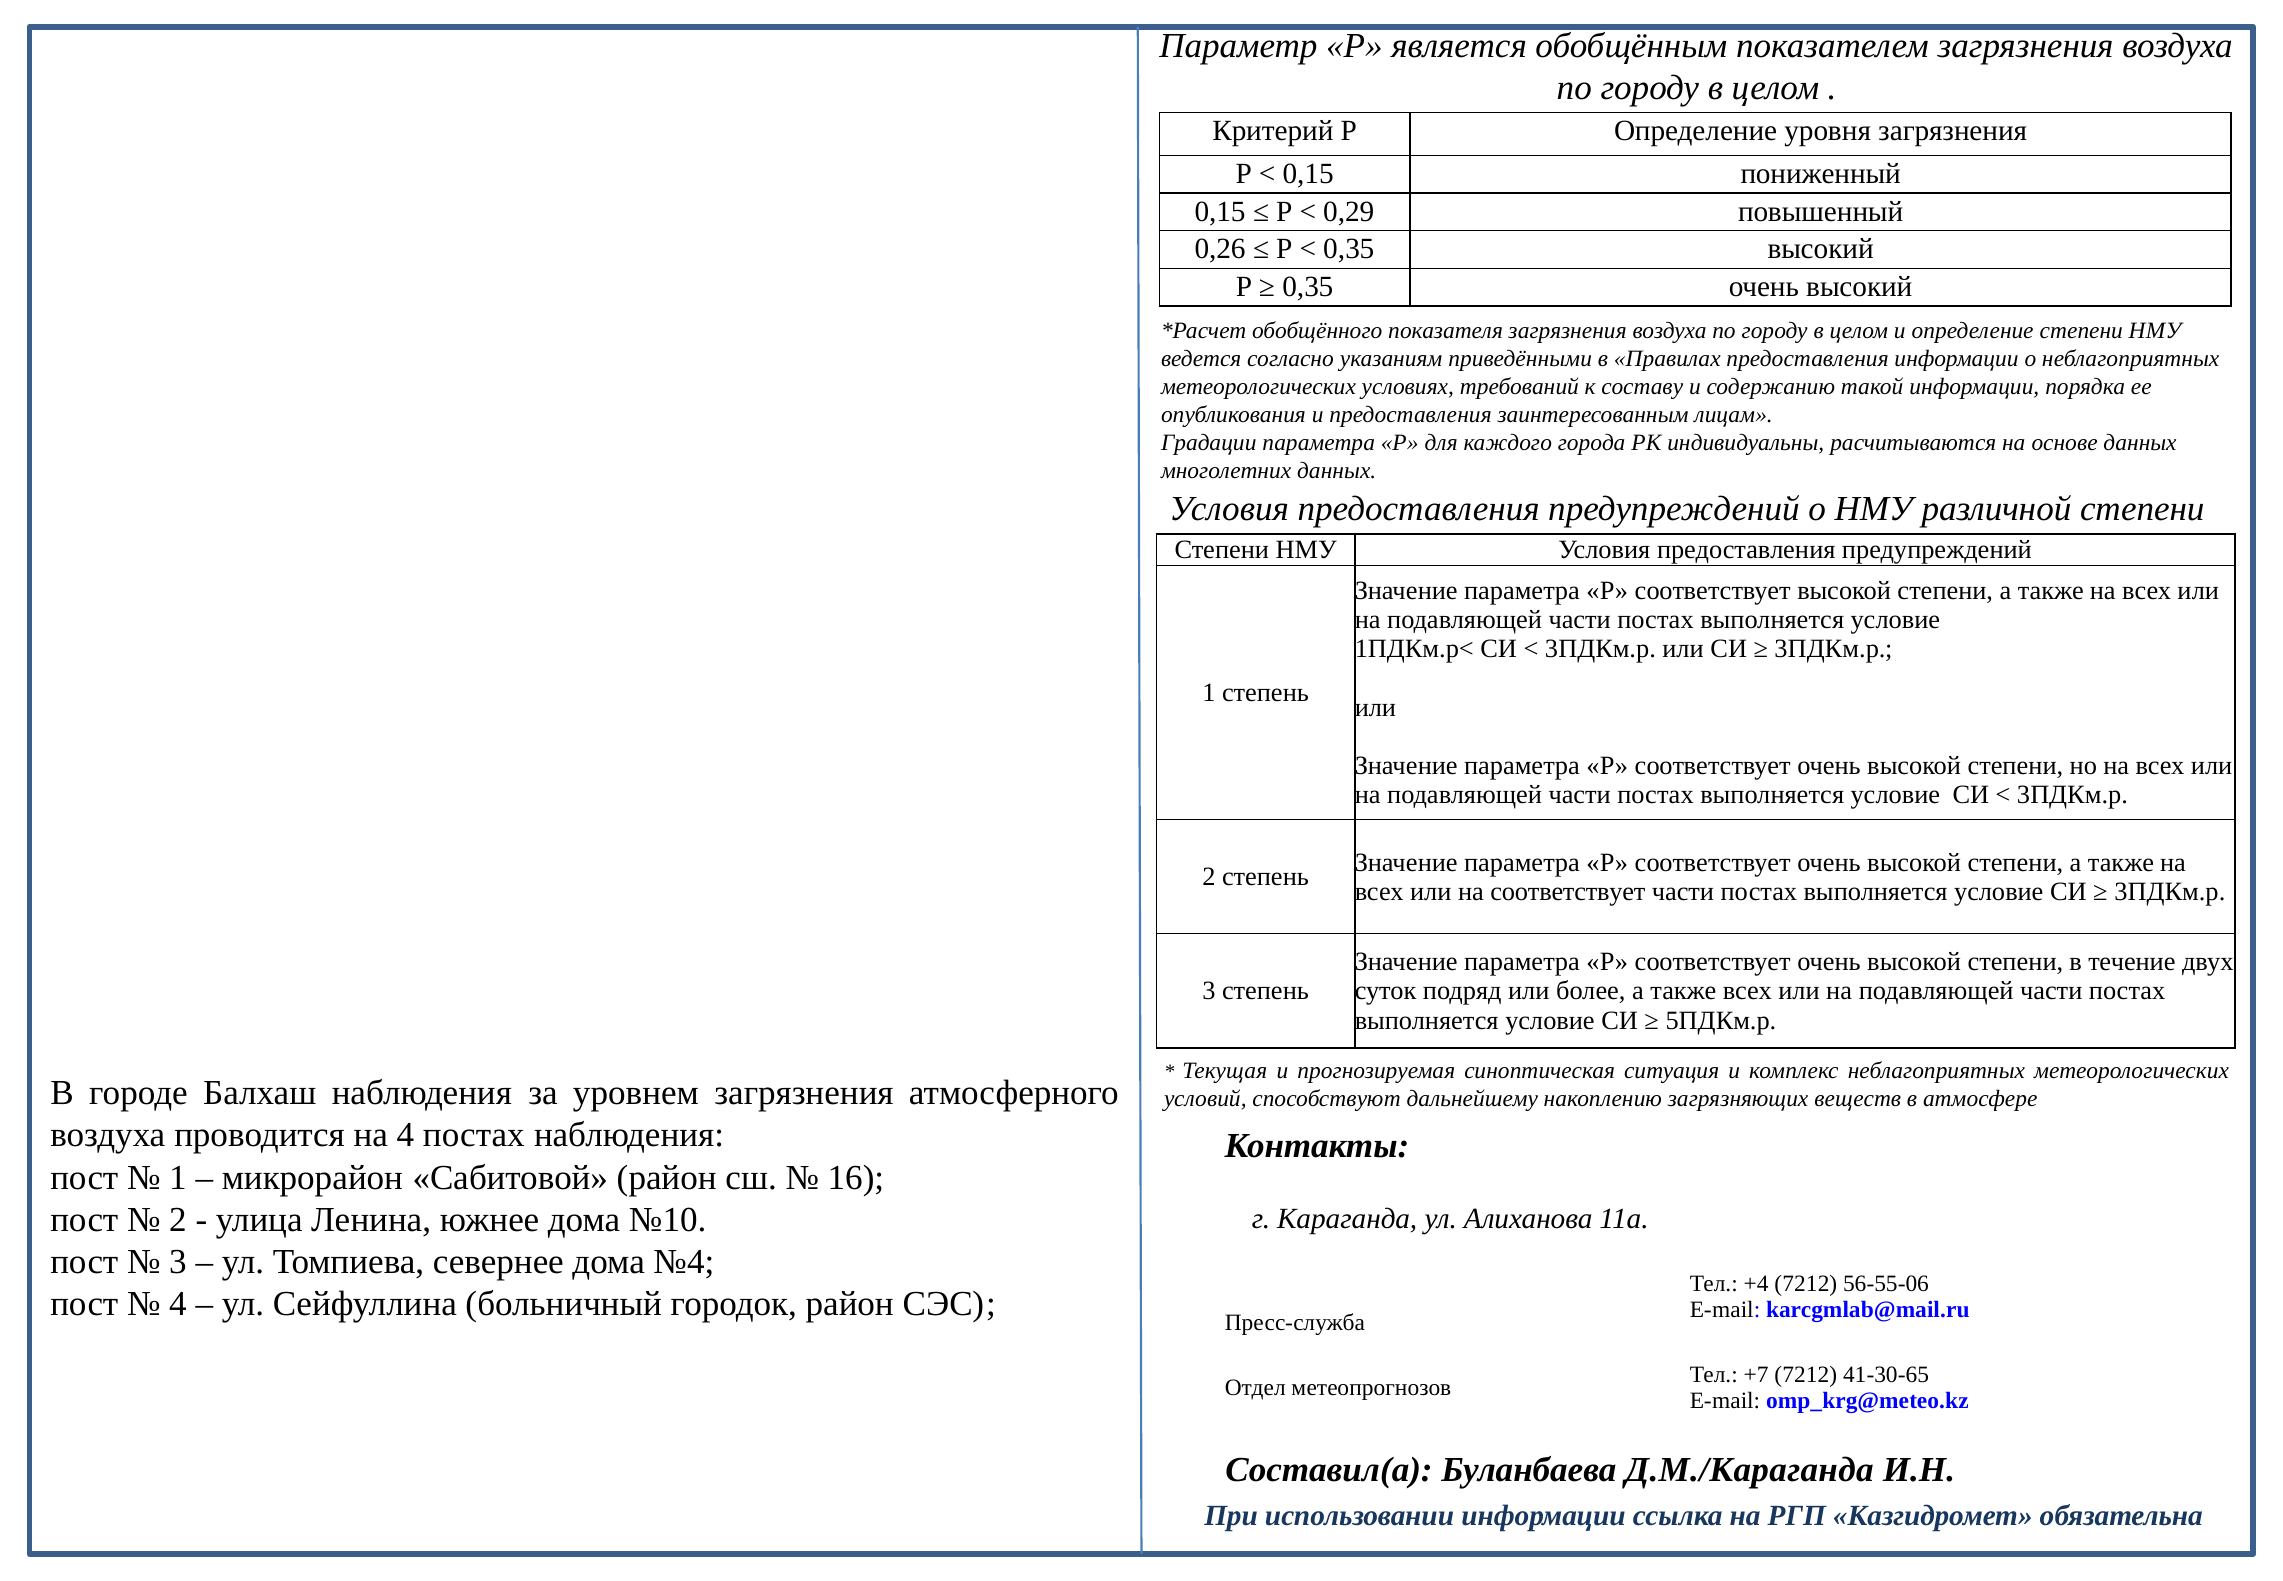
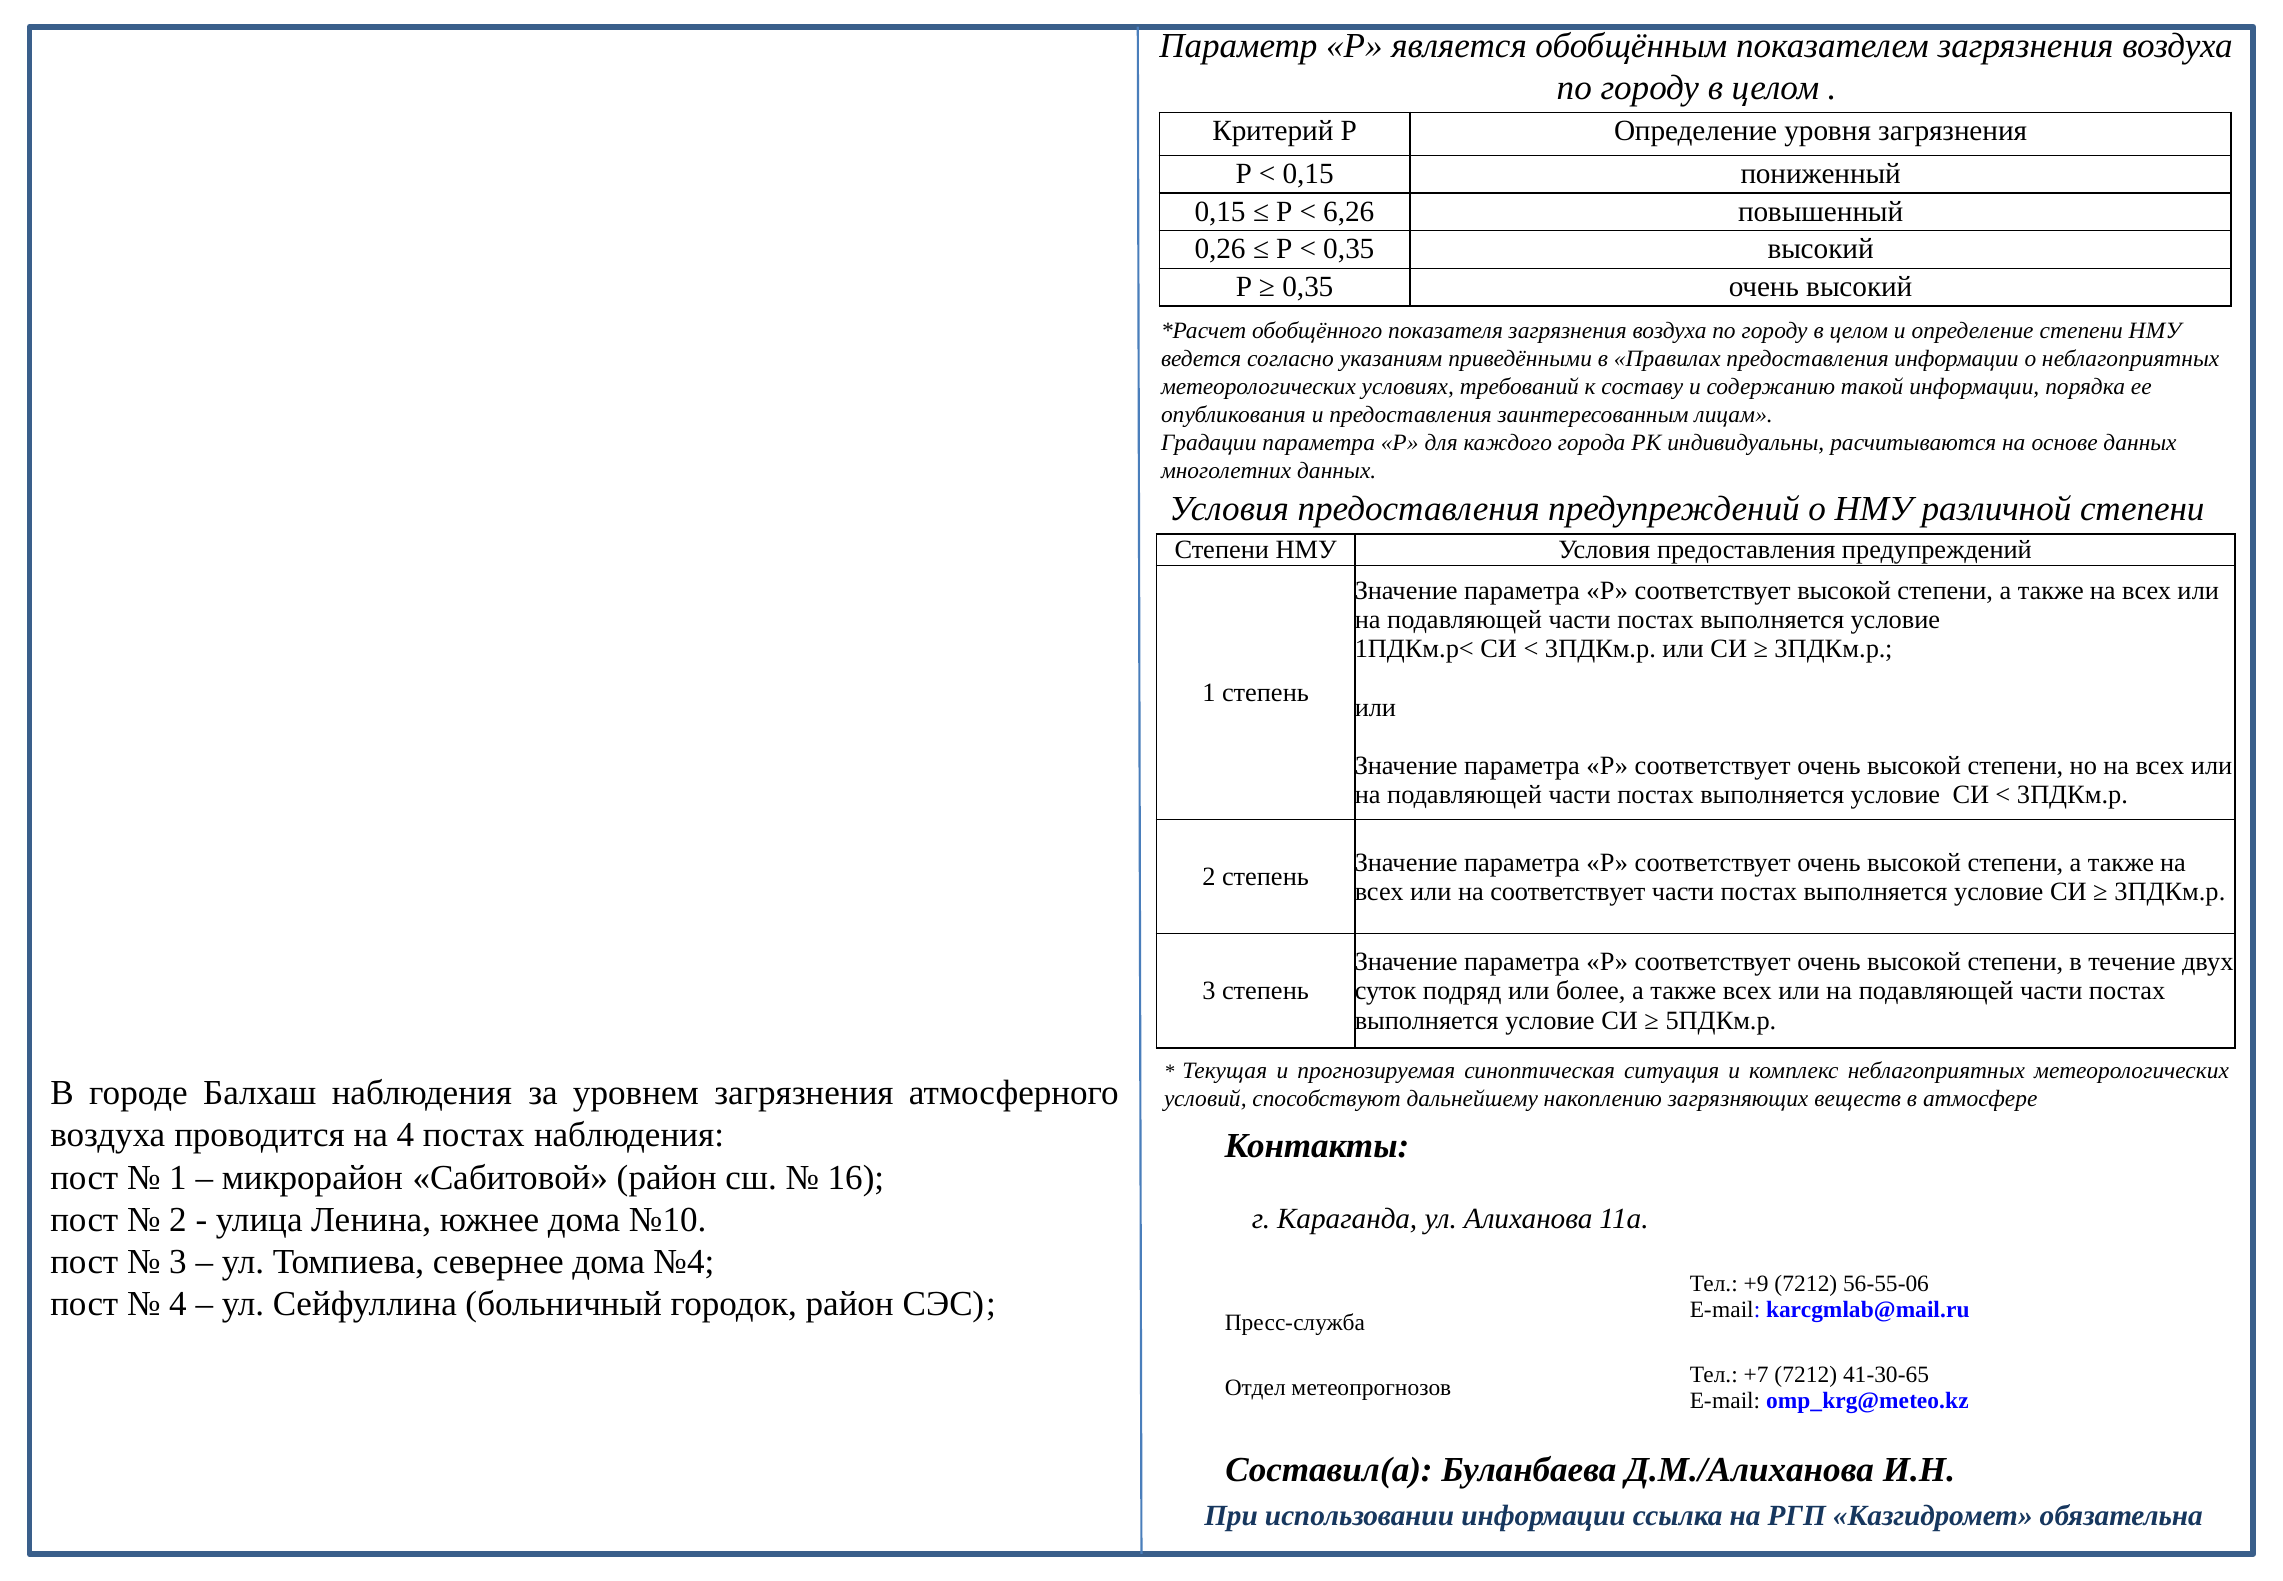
0,29: 0,29 -> 6,26 (1349, 212)
+4: +4 -> +9 (1756, 1283)
Д.М./Караганда: Д.М./Караганда -> Д.М./Алиханова (1750, 1470)
